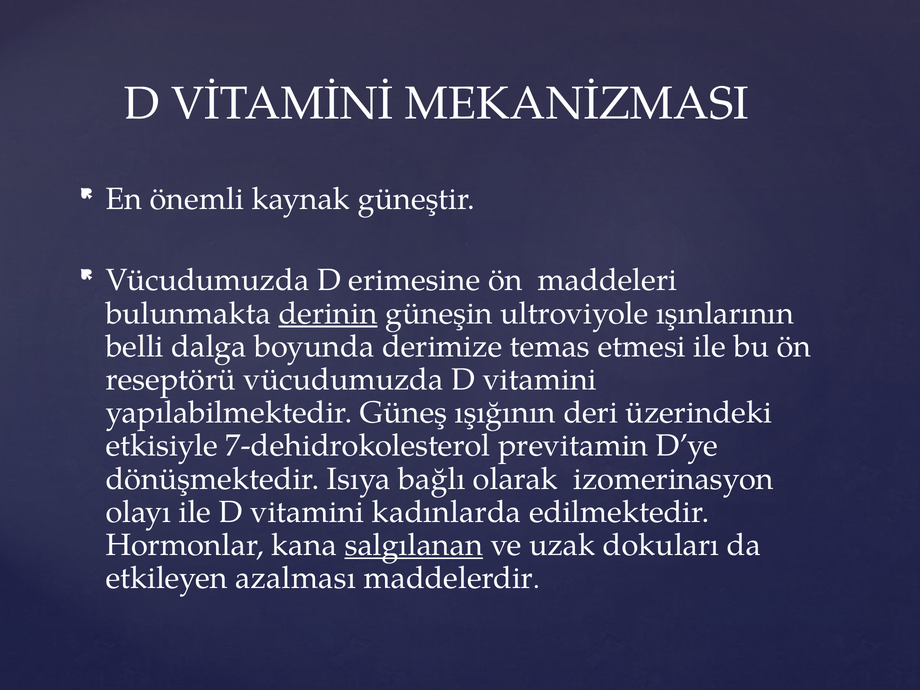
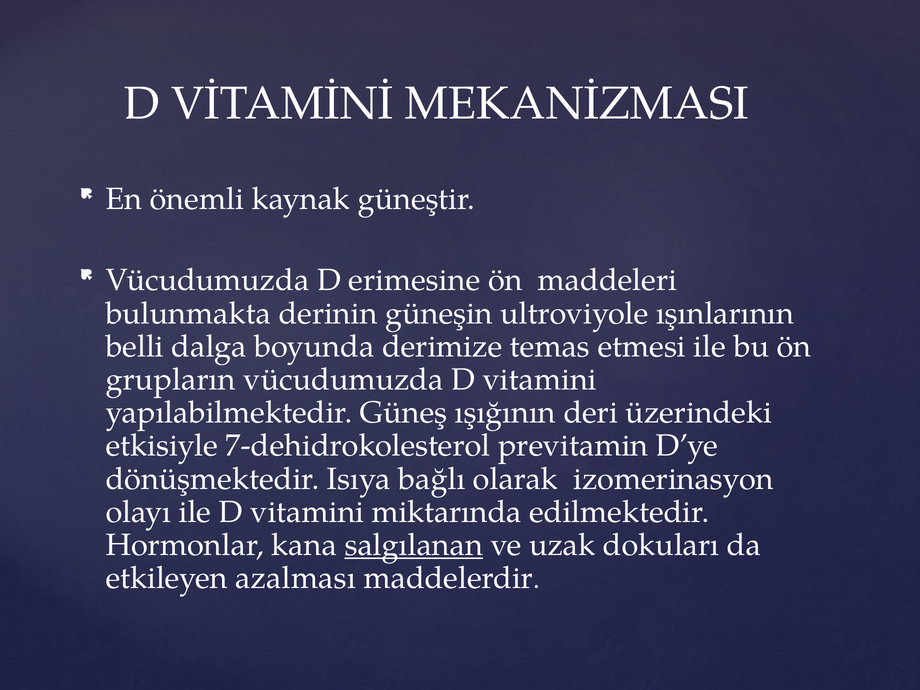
derinin underline: present -> none (328, 313)
reseptörü: reseptörü -> grupların (171, 380)
kadınlarda: kadınlarda -> miktarında (447, 512)
